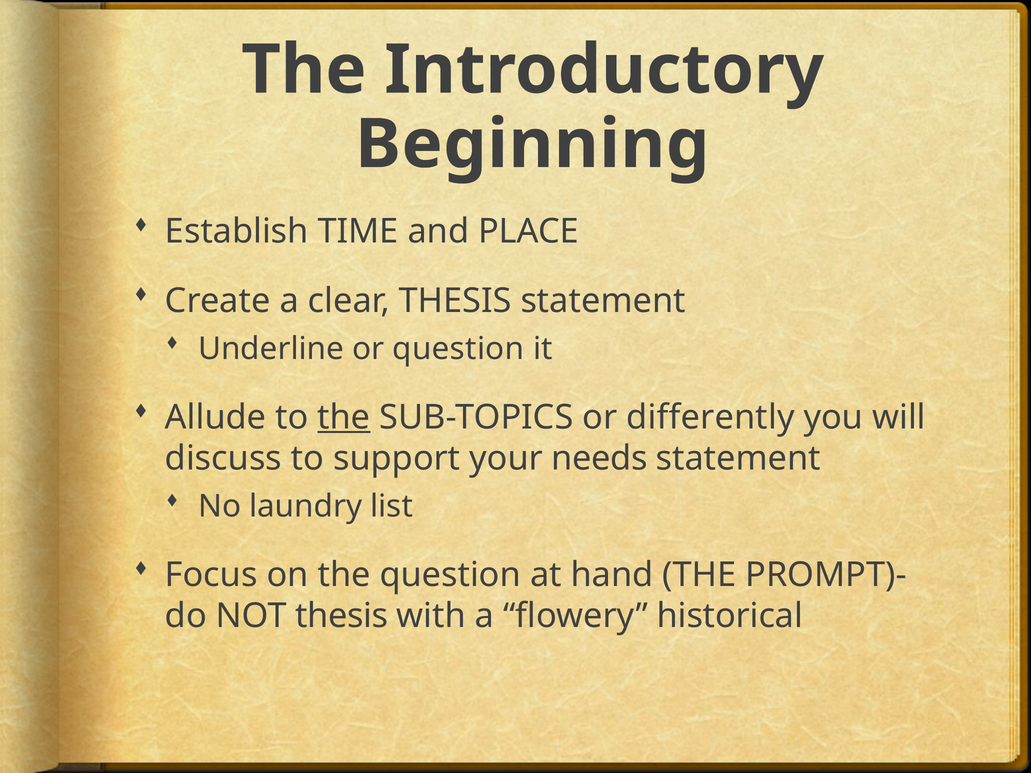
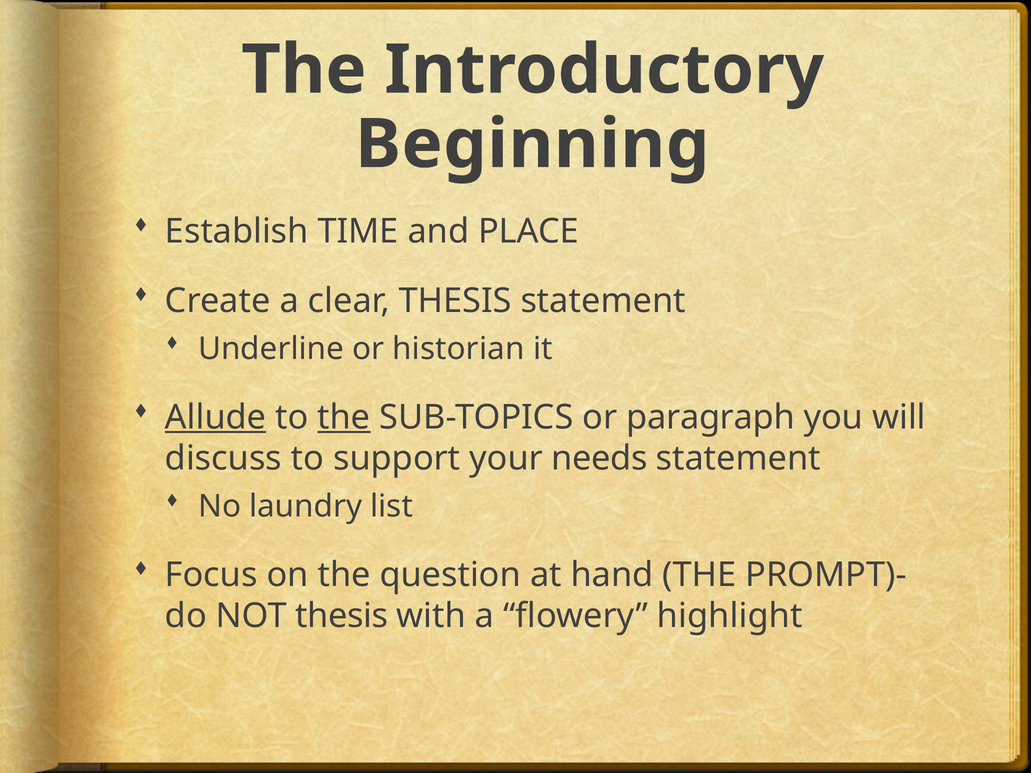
or question: question -> historian (458, 349)
Allude underline: none -> present (216, 418)
differently: differently -> paragraph (711, 418)
historical: historical -> highlight (730, 616)
